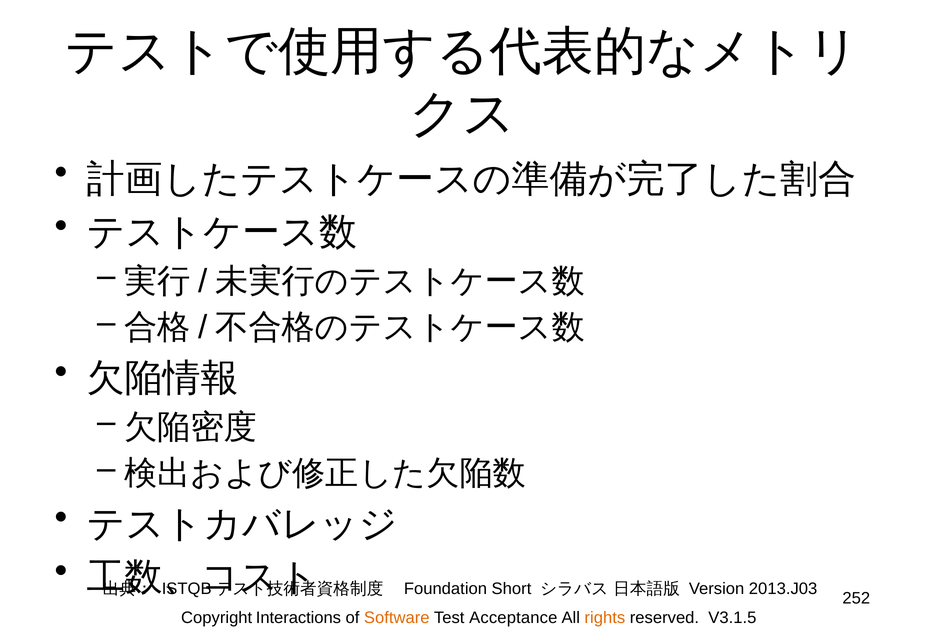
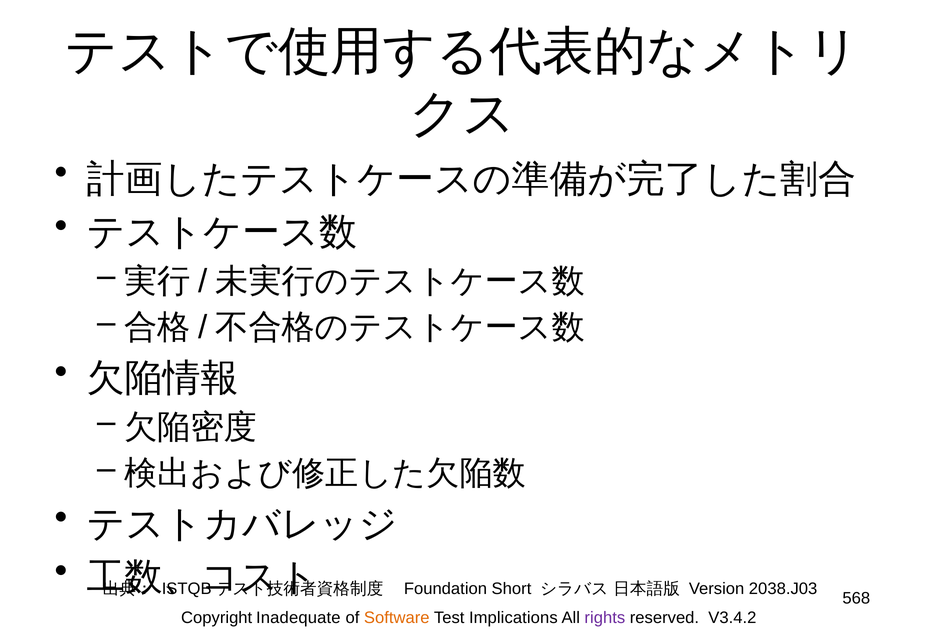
252: 252 -> 568 (856, 599)
2013.J03: 2013.J03 -> 2038.J03 (783, 589)
Interactions: Interactions -> Inadequate (298, 618)
Acceptance: Acceptance -> Implications (513, 618)
rights colour: orange -> purple (605, 618)
V3.1.5: V3.1.5 -> V3.4.2 (732, 618)
